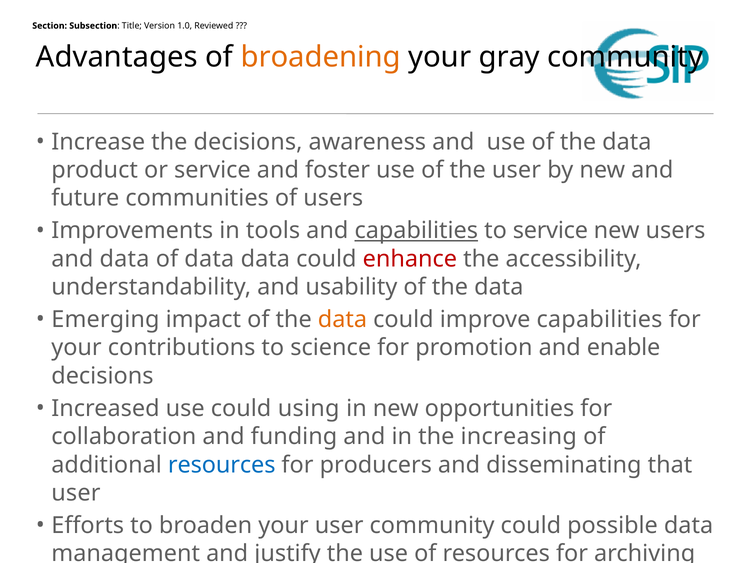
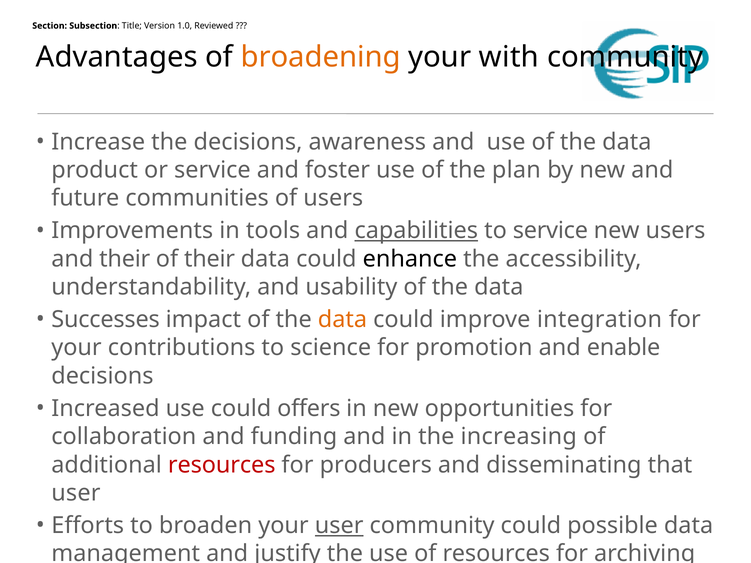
gray: gray -> with (509, 57)
the user: user -> plan (516, 170)
and data: data -> their (125, 259)
of data: data -> their (210, 259)
enhance colour: red -> black (410, 259)
Emerging: Emerging -> Successes (106, 320)
improve capabilities: capabilities -> integration (599, 320)
using: using -> offers (309, 409)
resources colour: blue -> red (222, 465)
user underline: none -> present (339, 526)
